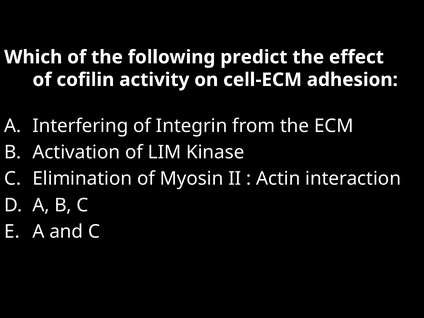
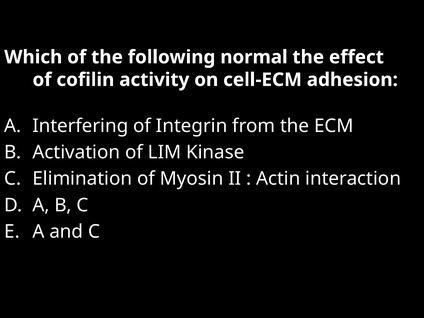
predict: predict -> normal (254, 57)
